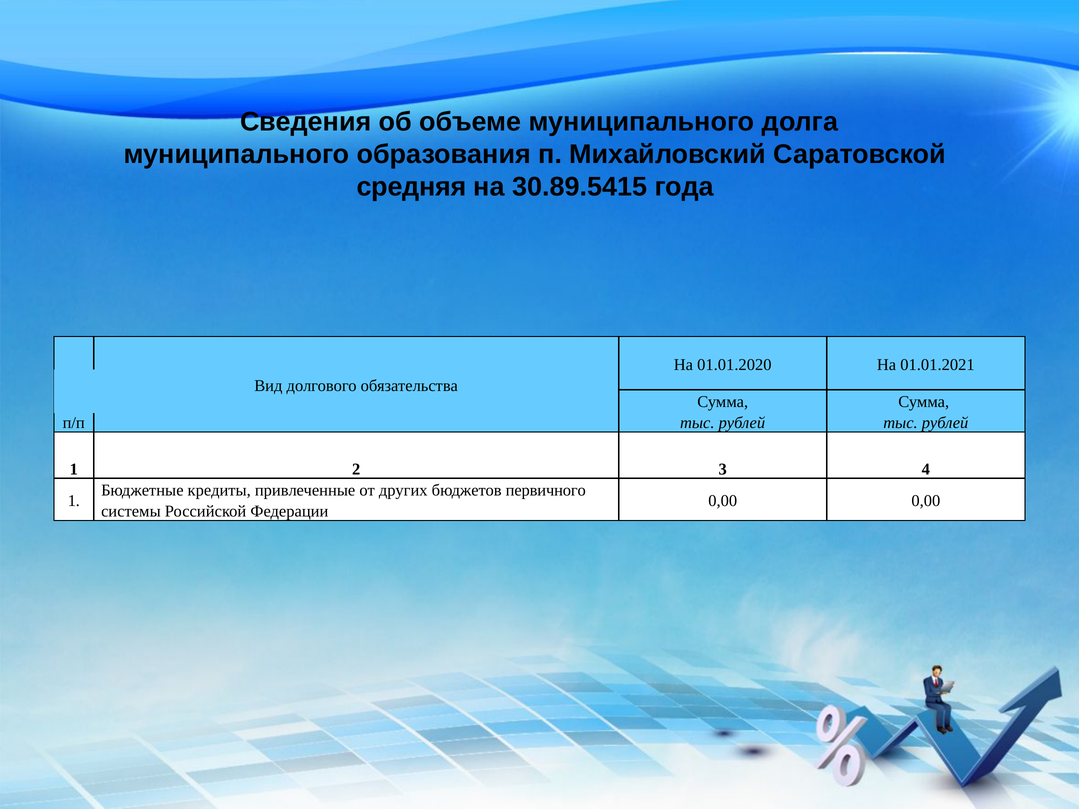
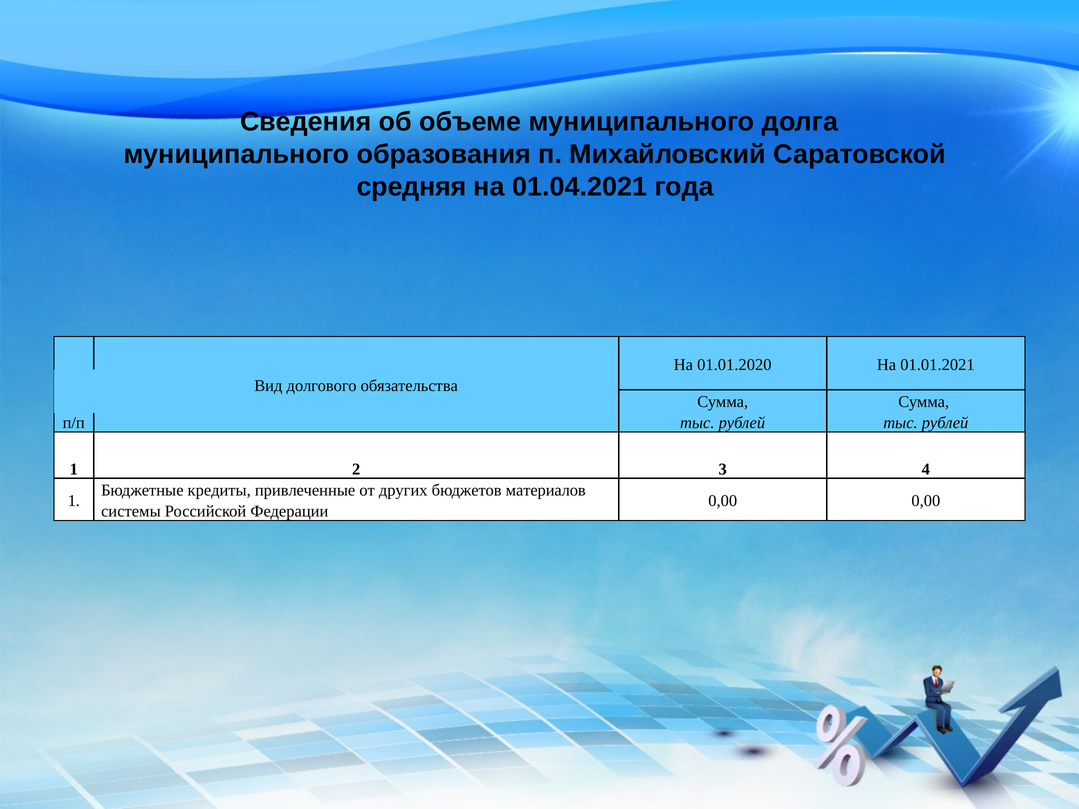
30.89.5415: 30.89.5415 -> 01.04.2021 (580, 187)
первичного: первичного -> материалов (546, 490)
